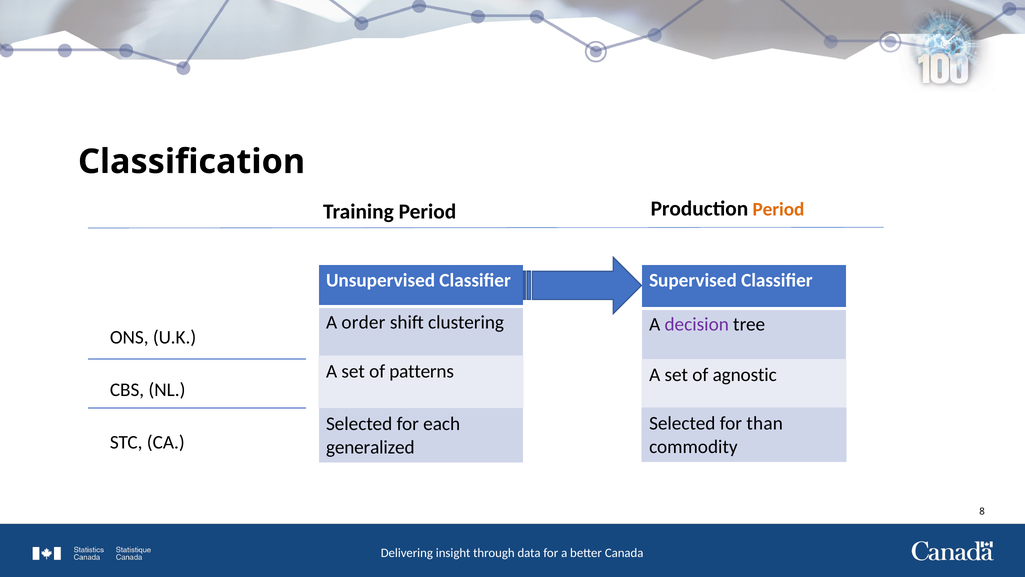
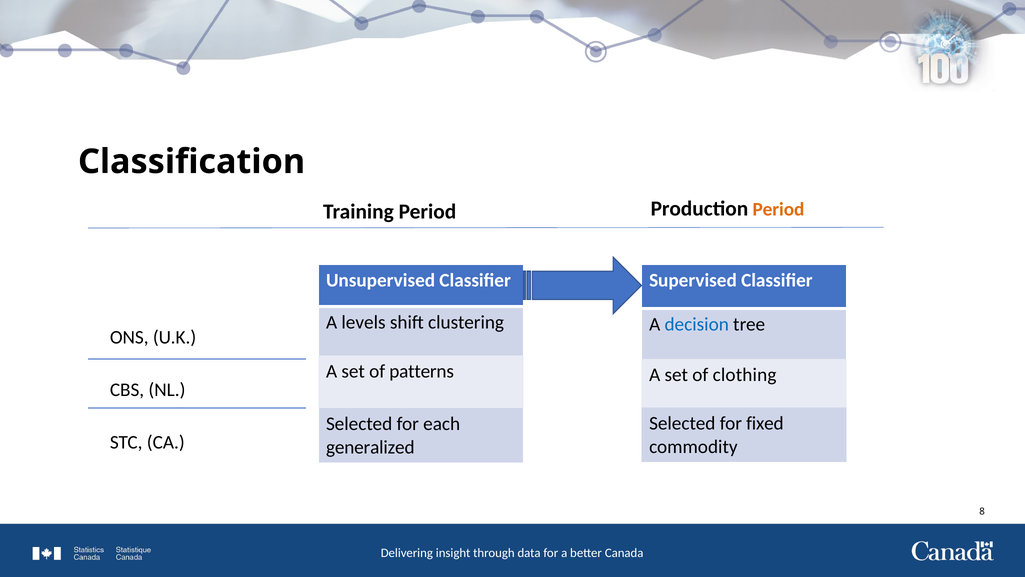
order: order -> levels (363, 322)
decision colour: purple -> blue (697, 324)
agnostic: agnostic -> clothing (745, 375)
than: than -> fixed (765, 423)
